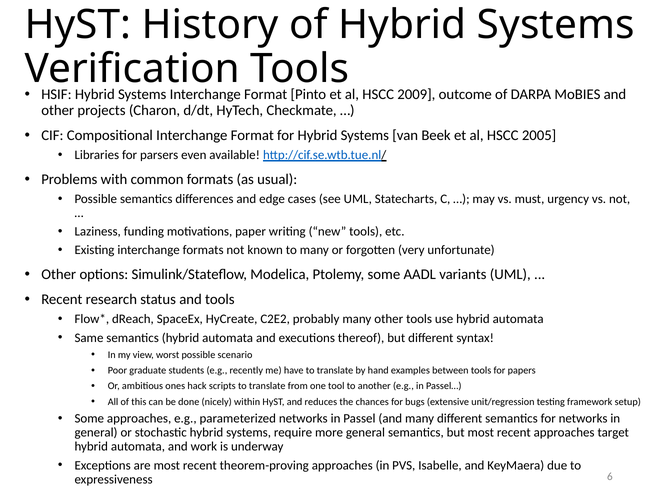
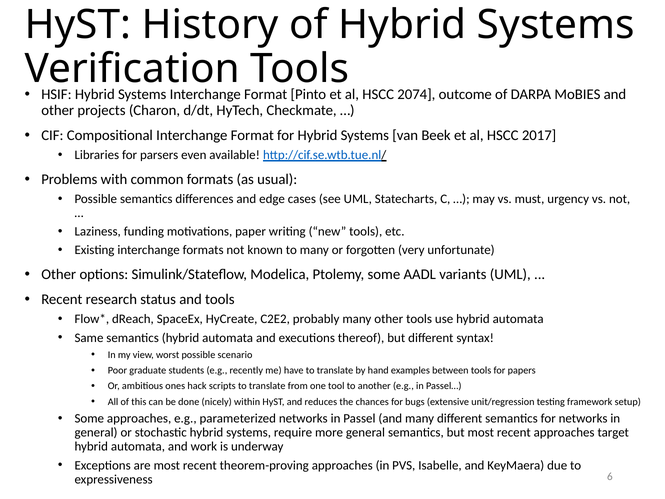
2009: 2009 -> 2074 (416, 94)
2005: 2005 -> 2017 (539, 135)
